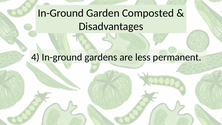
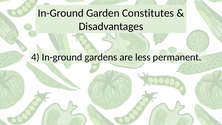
Composted: Composted -> Constitutes (148, 13)
